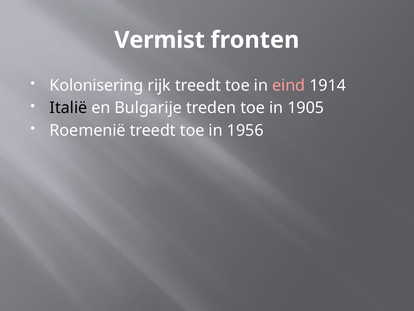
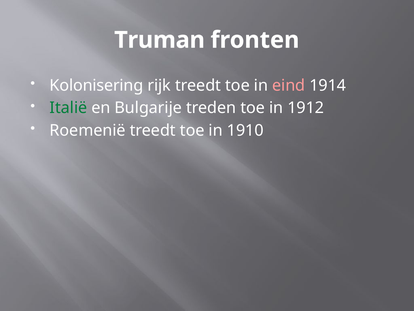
Vermist: Vermist -> Truman (160, 40)
Italië colour: black -> green (68, 108)
1905: 1905 -> 1912 (306, 108)
1956: 1956 -> 1910 (245, 130)
